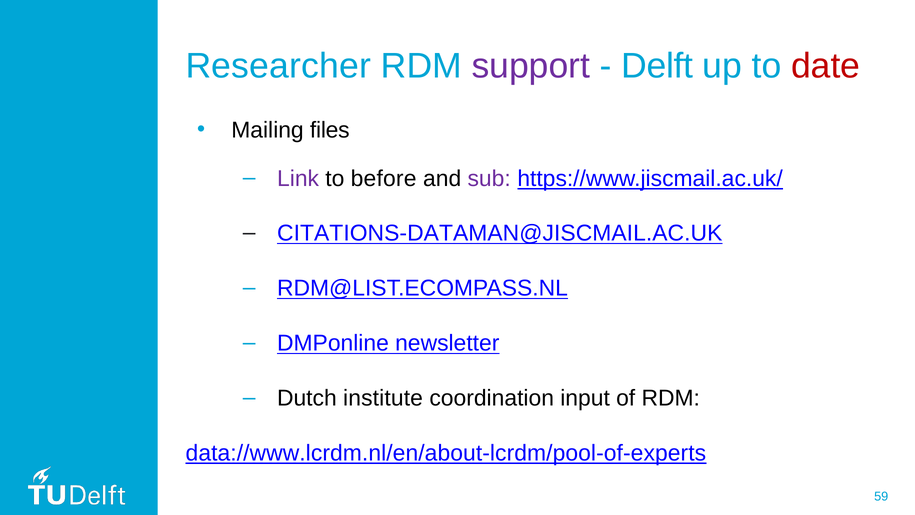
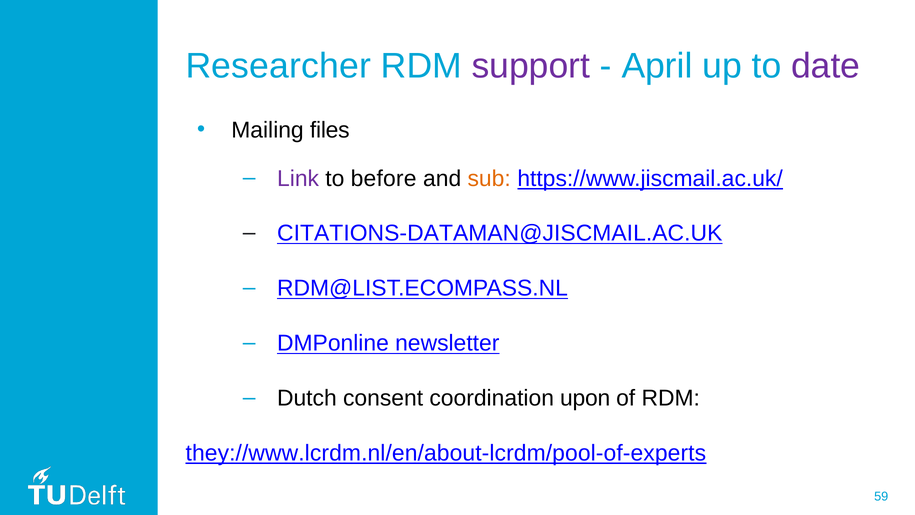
Delft: Delft -> April (657, 66)
date colour: red -> purple (826, 66)
sub colour: purple -> orange (489, 178)
institute: institute -> consent (383, 398)
input: input -> upon (585, 398)
data://www.lcrdm.nl/en/about-lcrdm/pool-of-experts: data://www.lcrdm.nl/en/about-lcrdm/pool-of-experts -> they://www.lcrdm.nl/en/about-lcrdm/pool-of-experts (446, 453)
